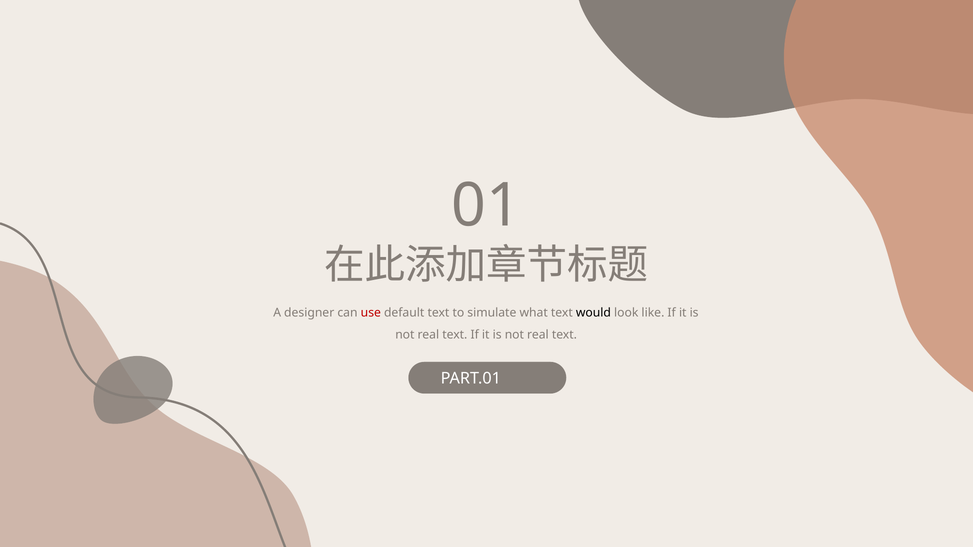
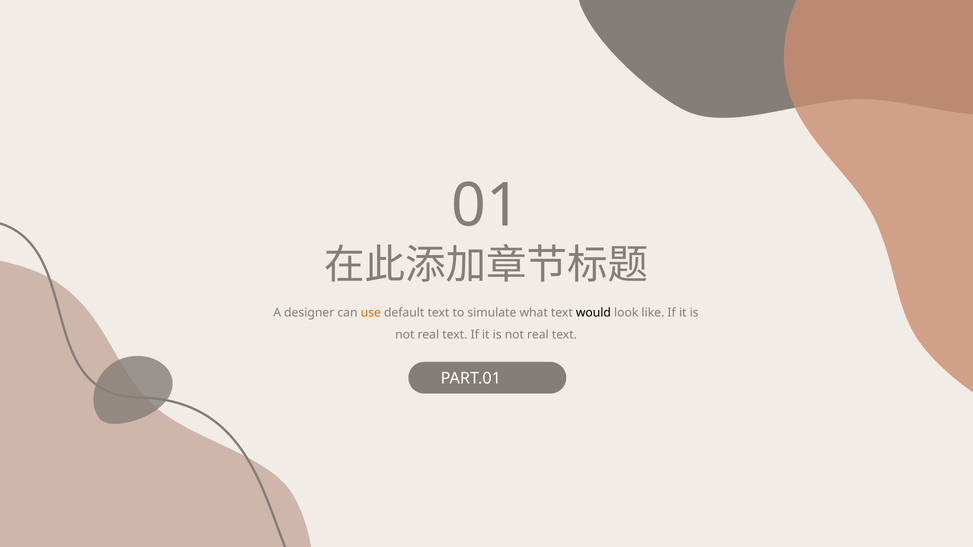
use colour: red -> orange (371, 313)
